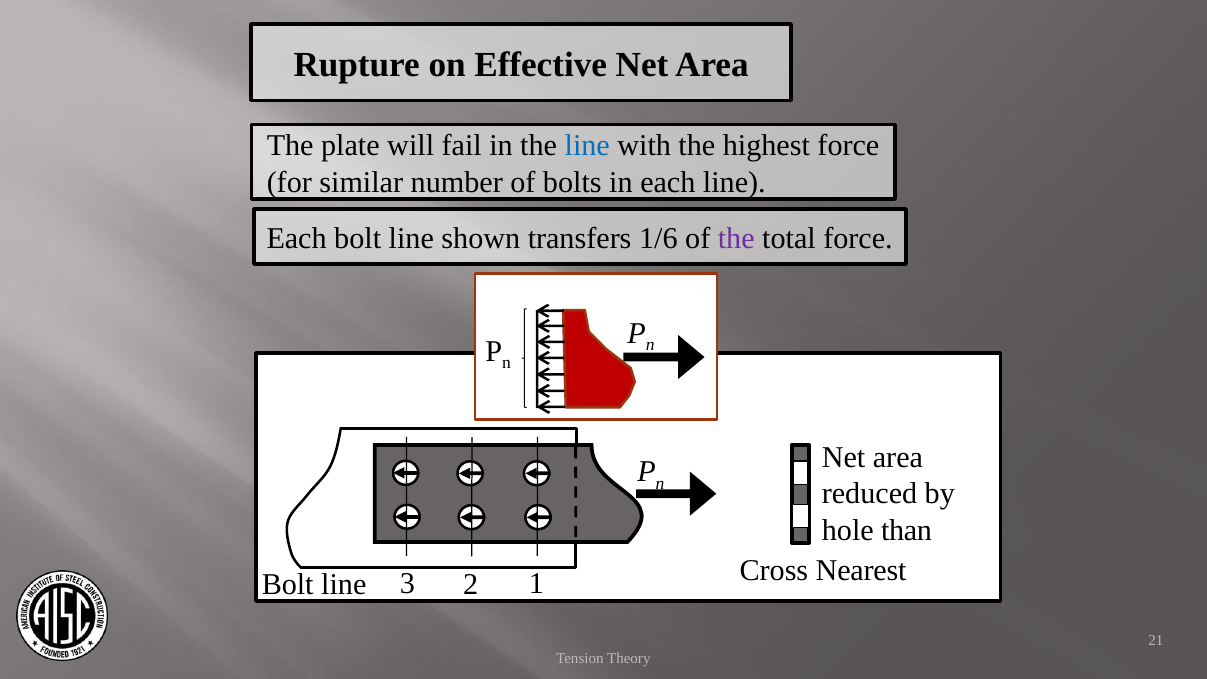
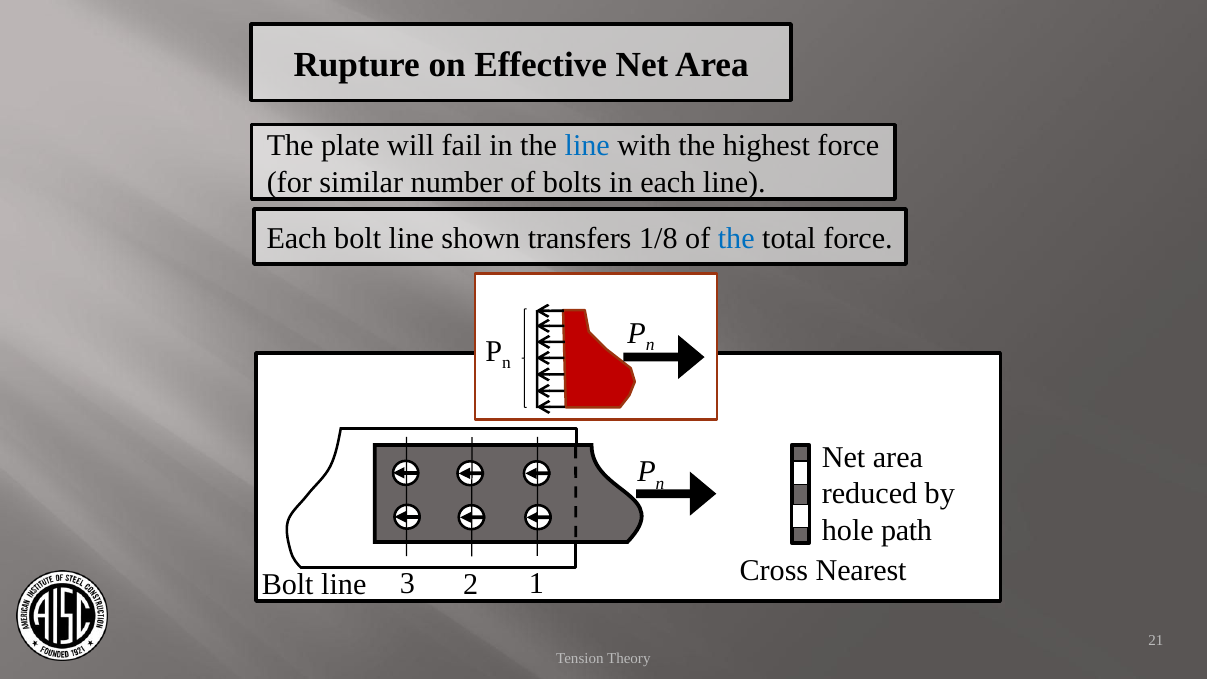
1/6: 1/6 -> 1/8 (658, 238)
the colour: purple -> blue (736, 238)
than: than -> path (907, 530)
